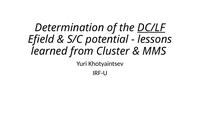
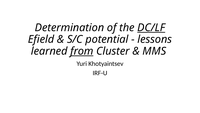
from underline: none -> present (82, 51)
